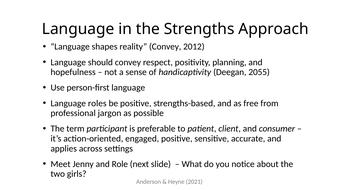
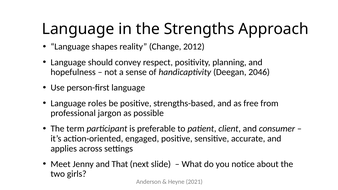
reality Convey: Convey -> Change (165, 47)
2055: 2055 -> 2046 (259, 72)
Role: Role -> That (120, 164)
